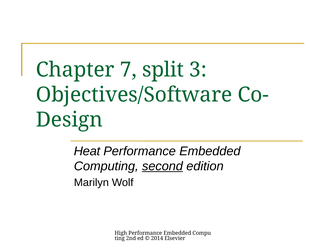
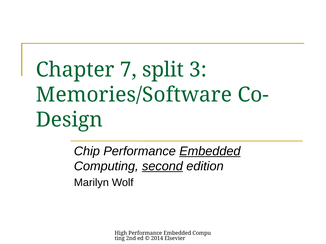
Objectives/Software: Objectives/Software -> Memories/Software (134, 95)
Heat: Heat -> Chip (87, 151)
Embedded underline: none -> present (210, 151)
